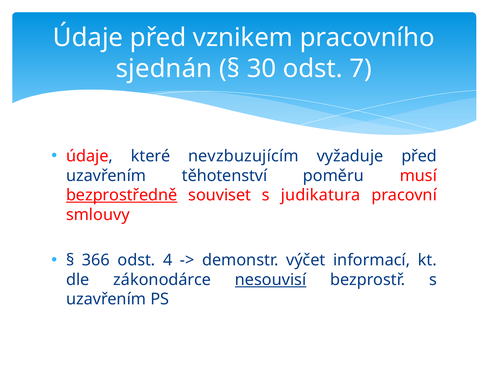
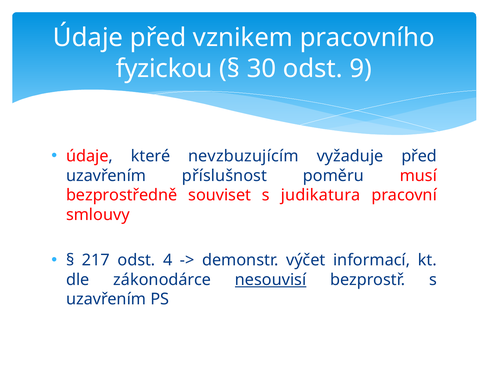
sjednán: sjednán -> fyzickou (164, 69)
7: 7 -> 9 (361, 69)
těhotenství: těhotenství -> příslušnost (224, 176)
bezprostředně underline: present -> none (122, 195)
366: 366 -> 217 (96, 260)
